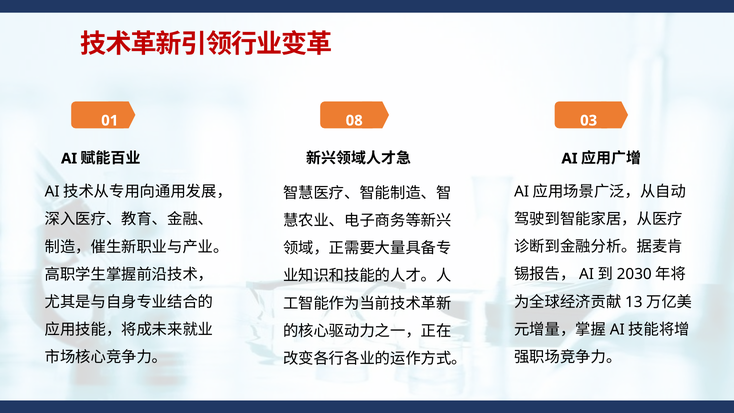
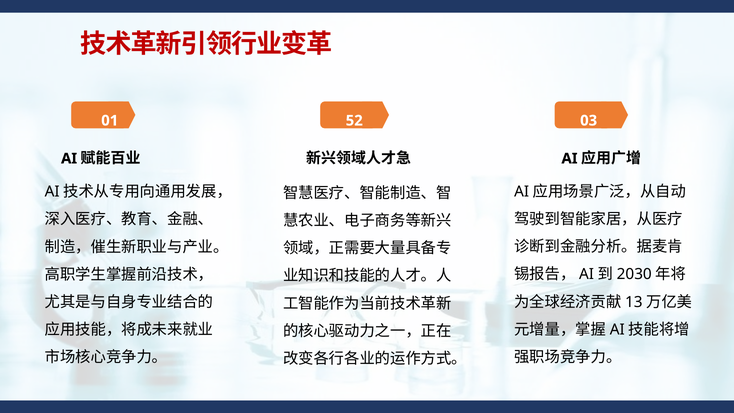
08: 08 -> 52 (354, 121)
